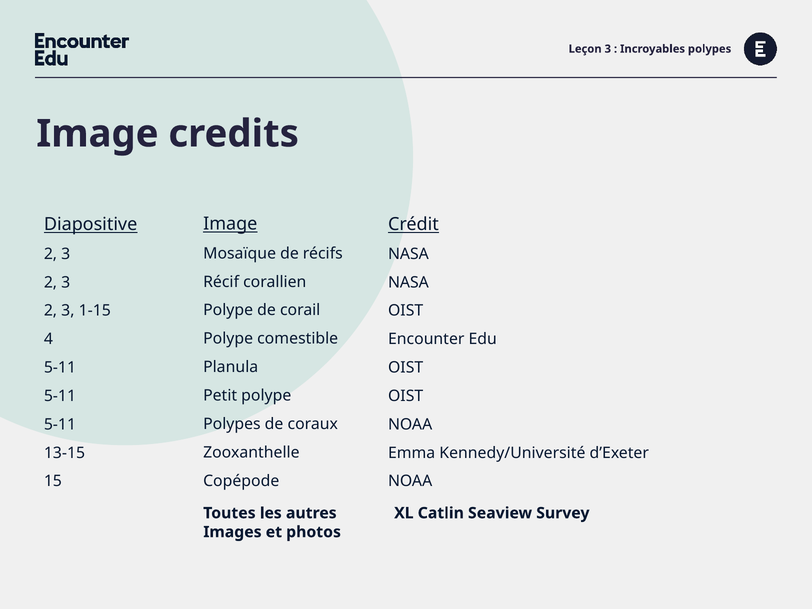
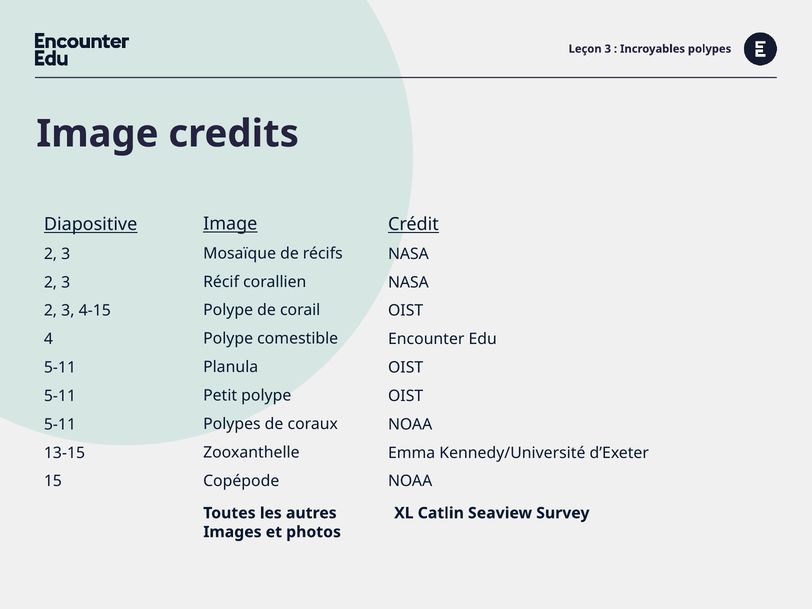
1-15: 1-15 -> 4-15 (95, 311)
